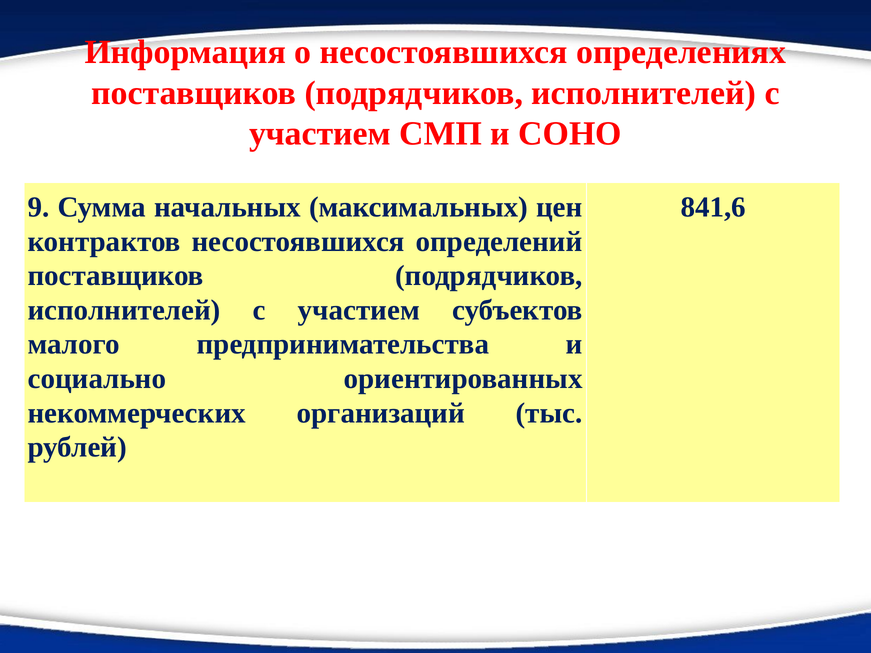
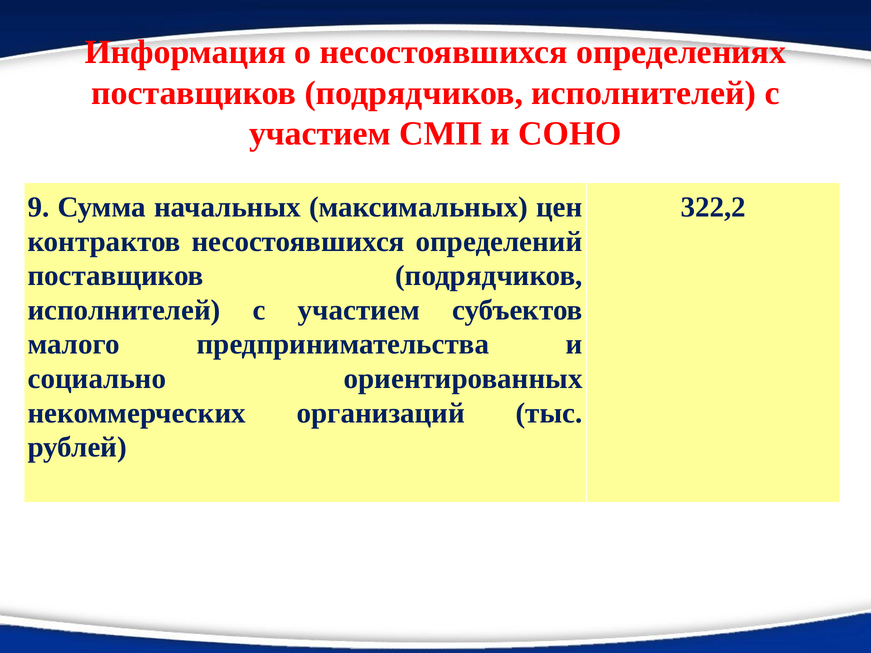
841,6: 841,6 -> 322,2 (713, 207)
